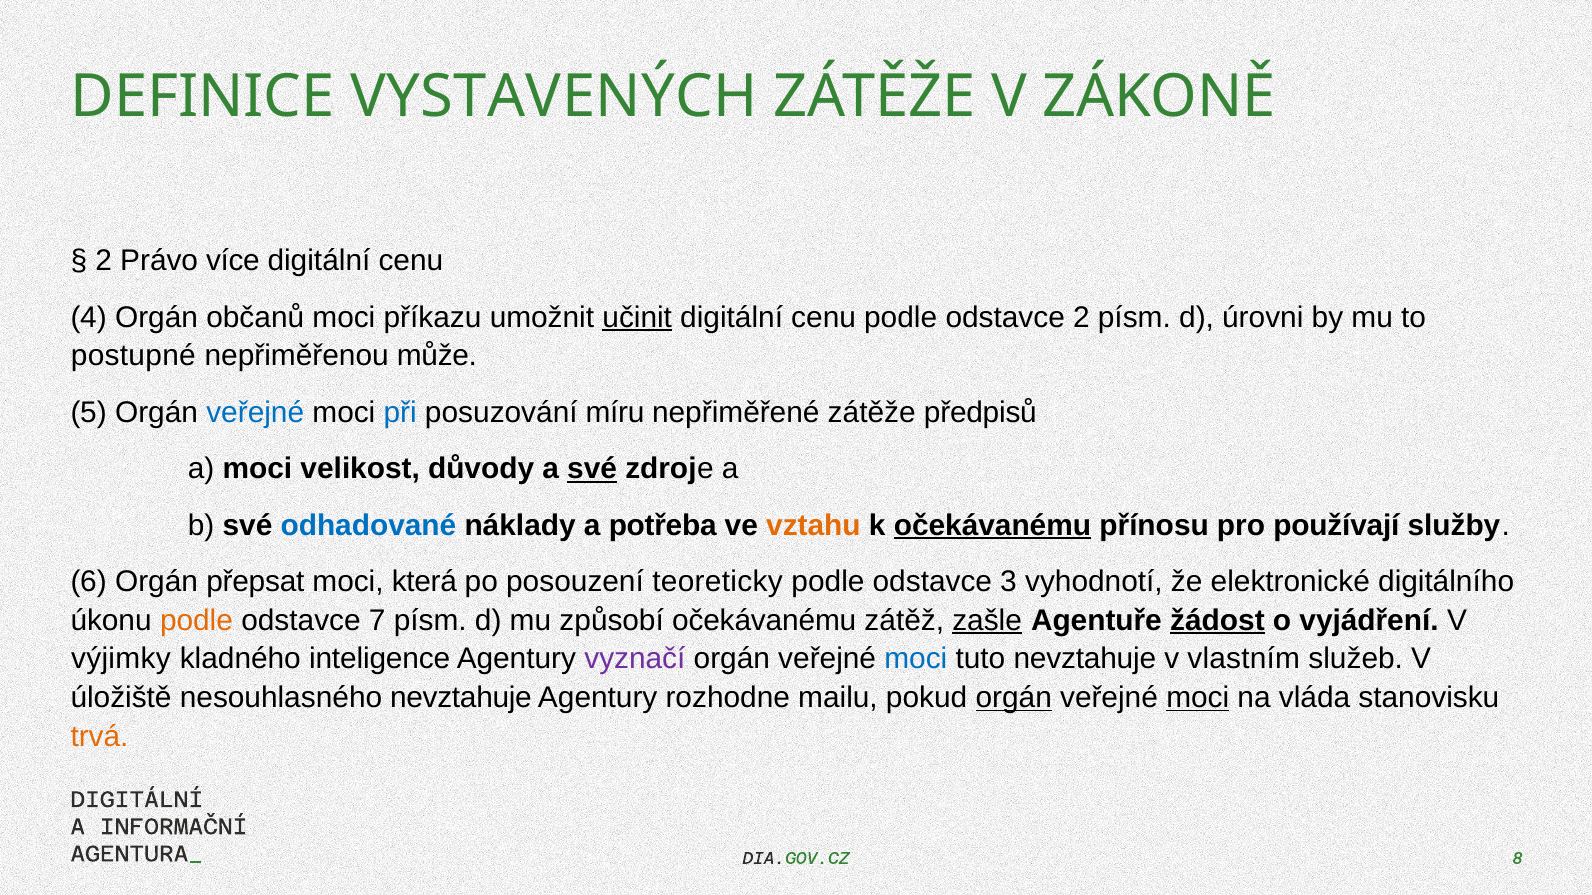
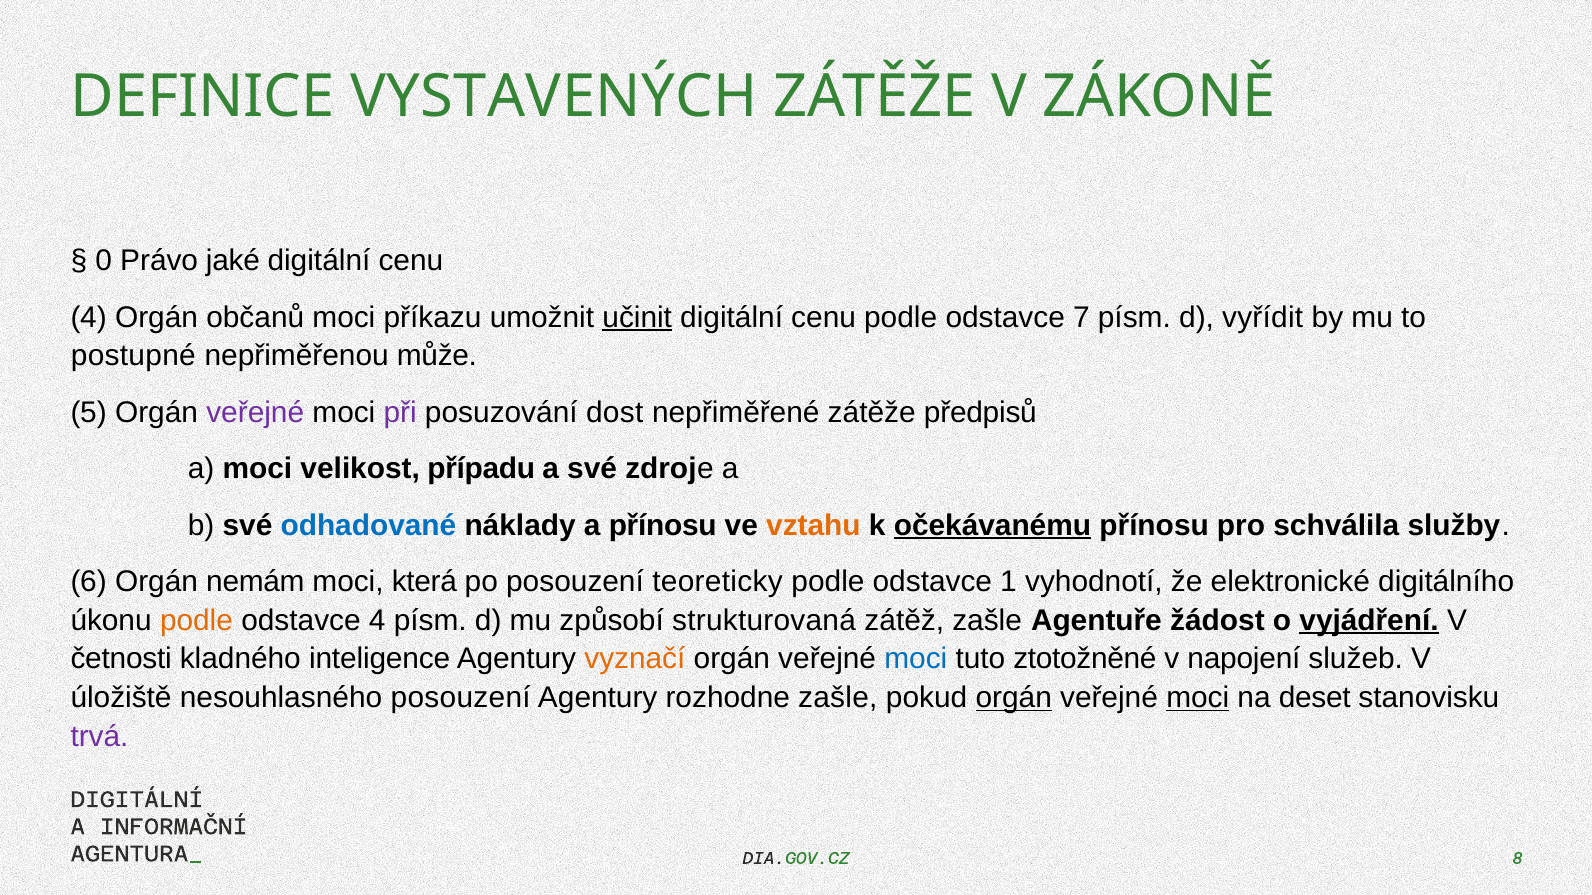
2: 2 -> 0 (104, 261)
více: více -> jaké (233, 261)
odstavce 2: 2 -> 7 (1081, 318)
úrovni: úrovni -> vyřídit (1263, 318)
veřejné colour: blue -> purple (255, 413)
při colour: blue -> purple (400, 413)
míru: míru -> dost (615, 413)
důvody: důvody -> případu (481, 469)
své underline: present -> none (592, 469)
a potřeba: potřeba -> přínosu (663, 526)
používají: používají -> schválila (1336, 526)
přepsat: přepsat -> nemám (255, 582)
3: 3 -> 1 (1009, 582)
odstavce 7: 7 -> 4 (377, 621)
způsobí očekávanému: očekávanému -> strukturovaná (764, 621)
zašle underline: present -> none (987, 621)
žádost underline: present -> none (1217, 621)
vyjádření underline: none -> present (1369, 621)
výjimky: výjimky -> četnosti (121, 659)
vyznačí colour: purple -> orange (635, 659)
tuto nevztahuje: nevztahuje -> ztotožněné (1085, 659)
vlastním: vlastním -> napojení (1244, 659)
nesouhlasného nevztahuje: nevztahuje -> posouzení (461, 698)
rozhodne mailu: mailu -> zašle (838, 698)
vláda: vláda -> deset (1315, 698)
trvá colour: orange -> purple (99, 737)
